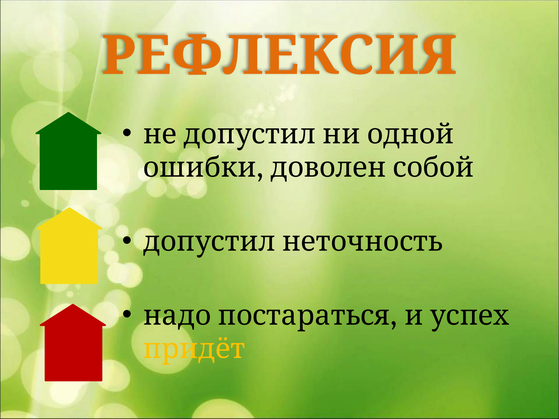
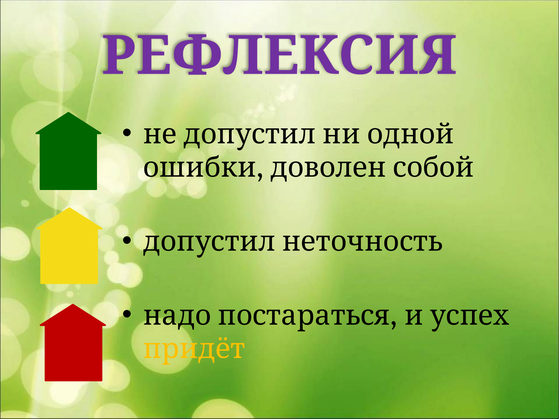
РЕФЛЕКСИЯ colour: orange -> purple (279, 56)
